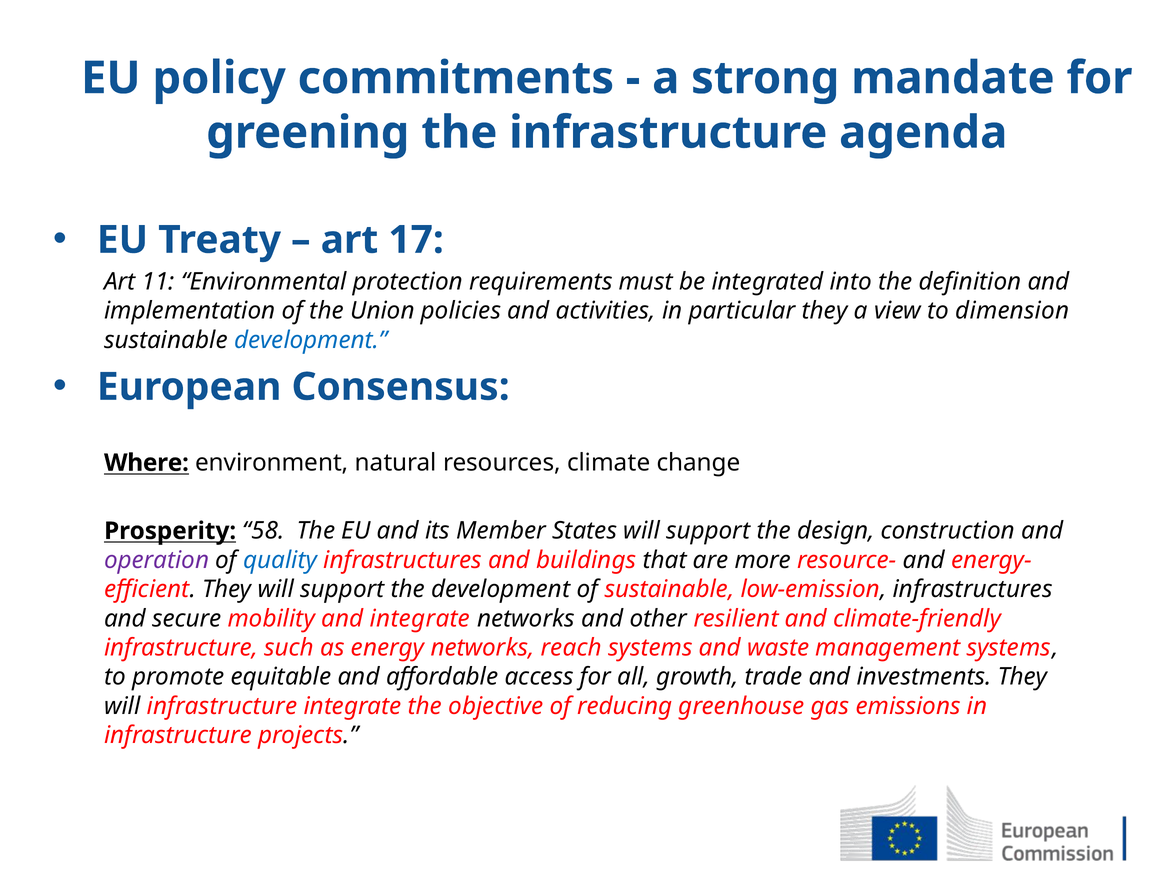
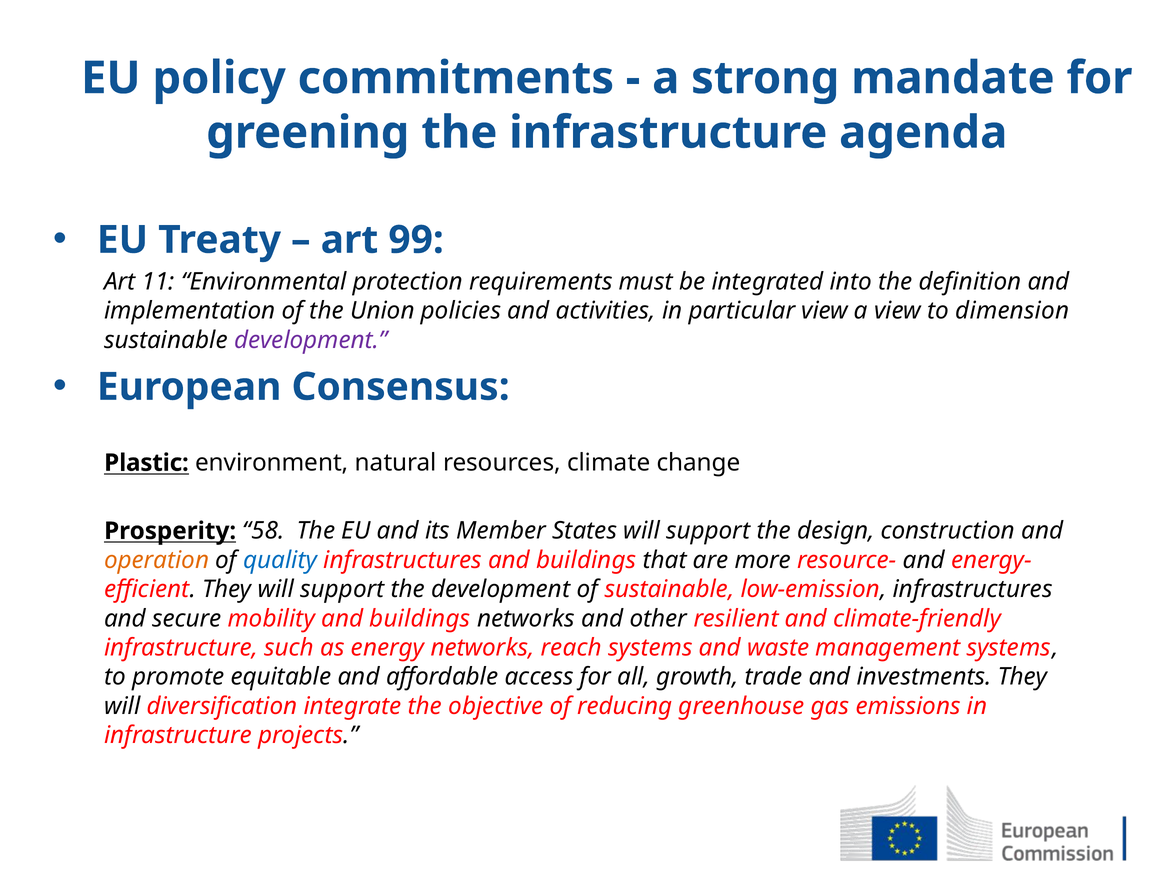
17: 17 -> 99 (416, 240)
particular they: they -> view (825, 311)
development colour: blue -> purple (311, 340)
Where: Where -> Plastic (146, 463)
operation colour: purple -> orange (157, 560)
mobility and integrate: integrate -> buildings (420, 619)
will infrastructure: infrastructure -> diversification (222, 706)
